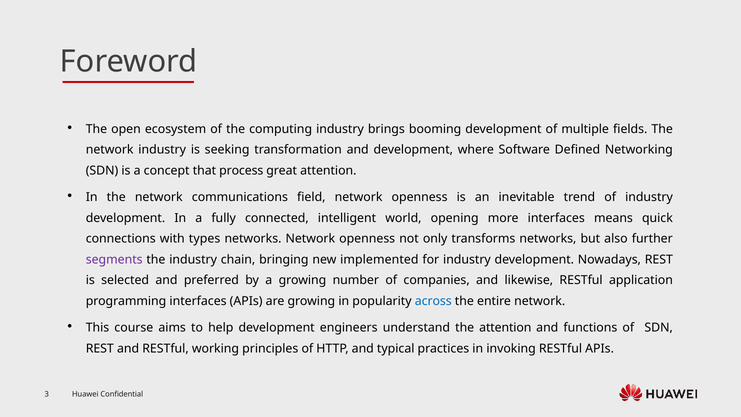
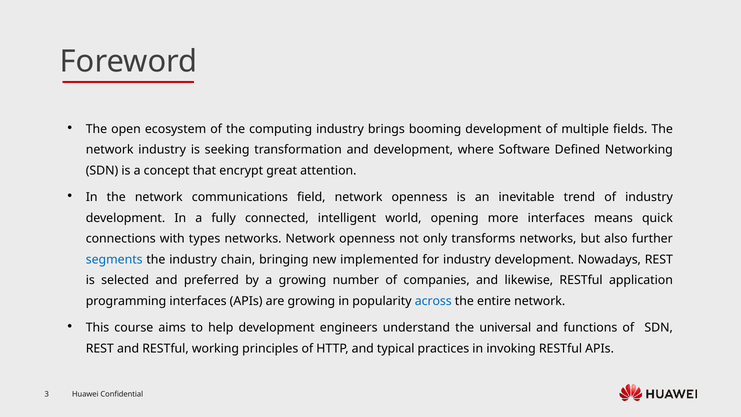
process: process -> encrypt (241, 170)
segments colour: purple -> blue (114, 259)
the attention: attention -> universal (505, 328)
